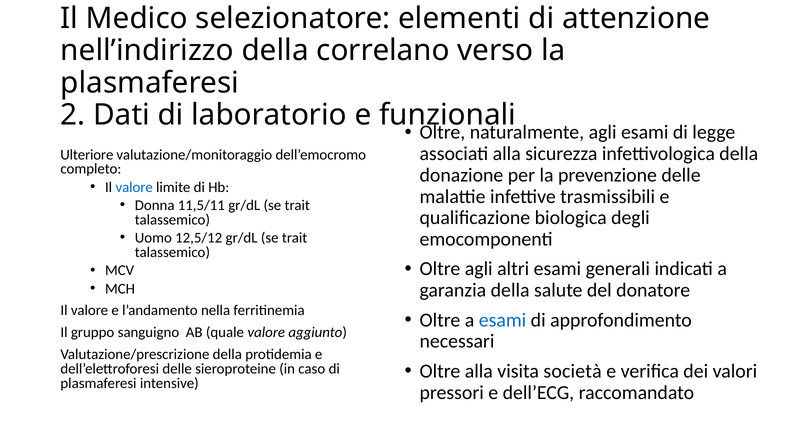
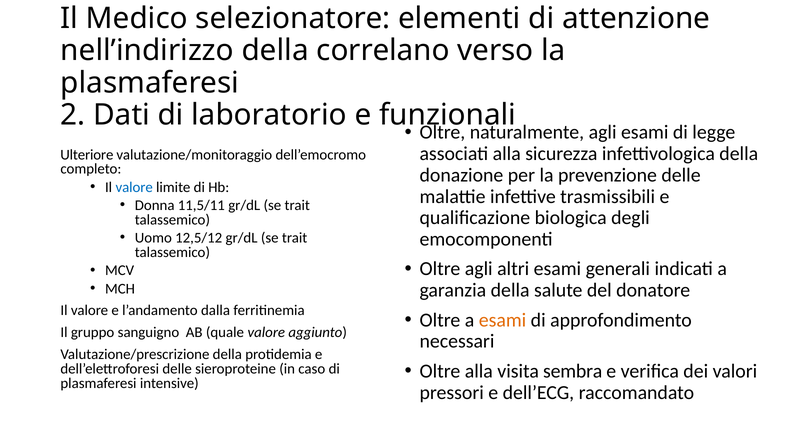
nella: nella -> dalla (216, 311)
esami colour: blue -> orange (503, 320)
società: società -> sembra (573, 371)
